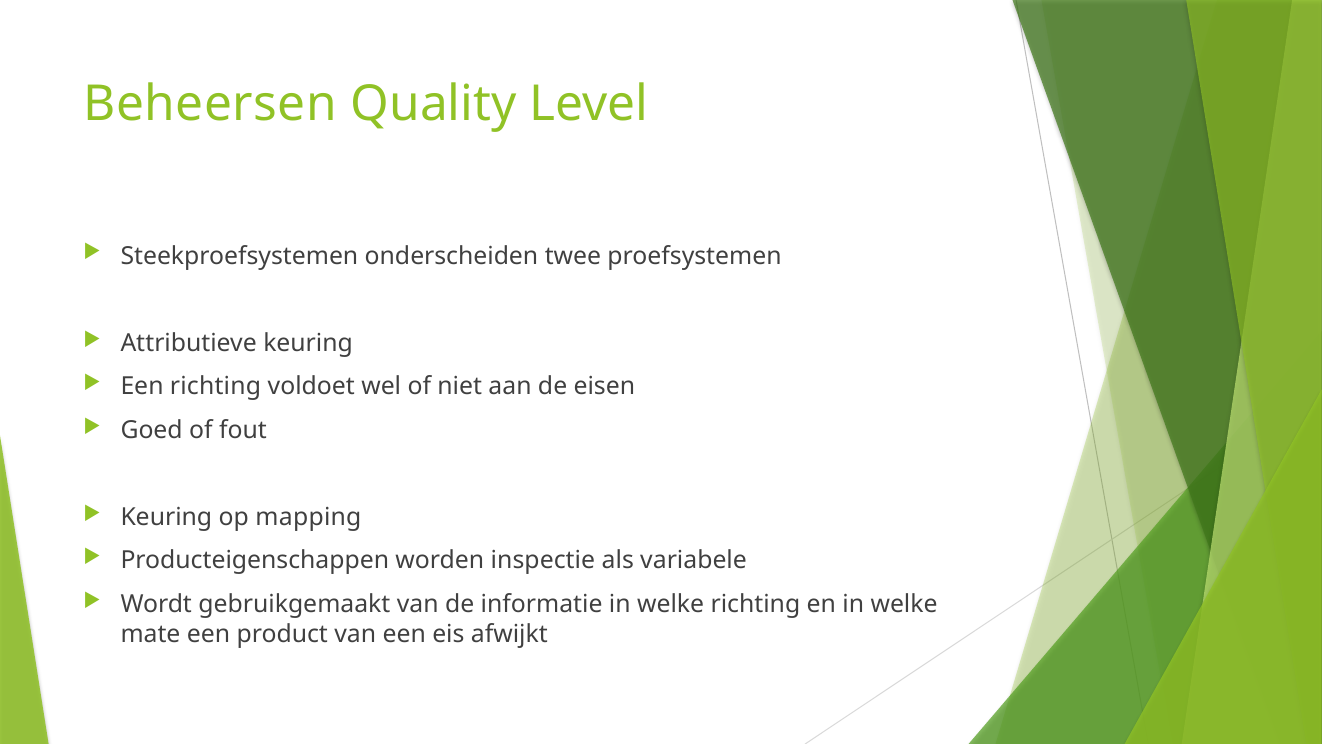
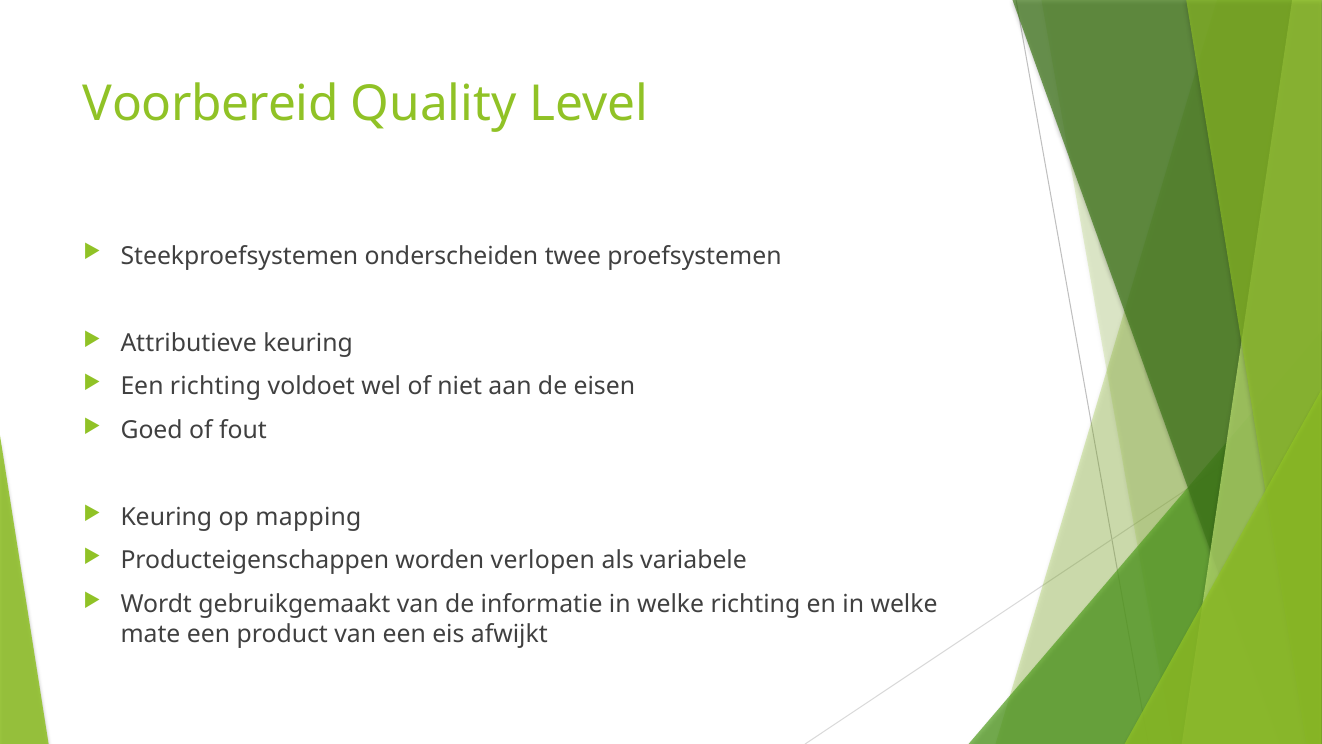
Beheersen: Beheersen -> Voorbereid (211, 104)
inspectie: inspectie -> verlopen (543, 561)
